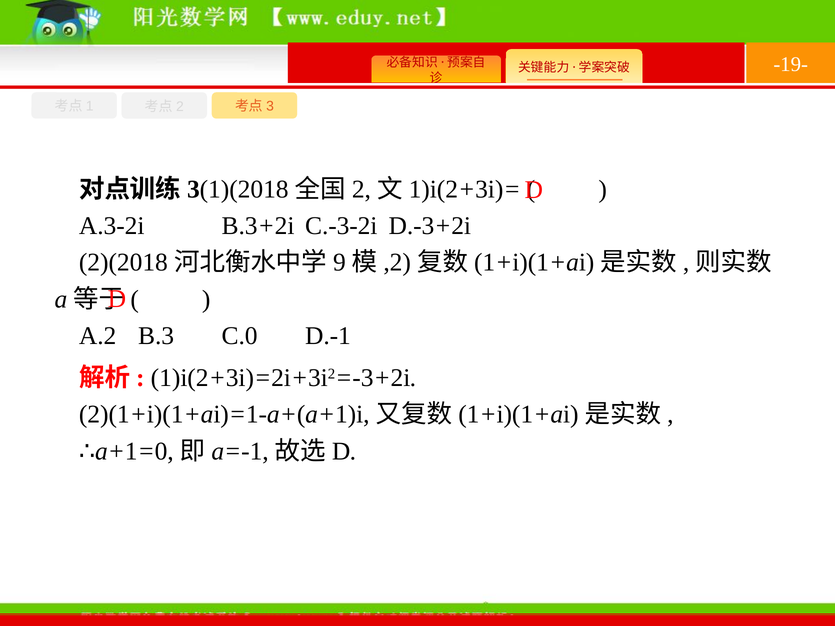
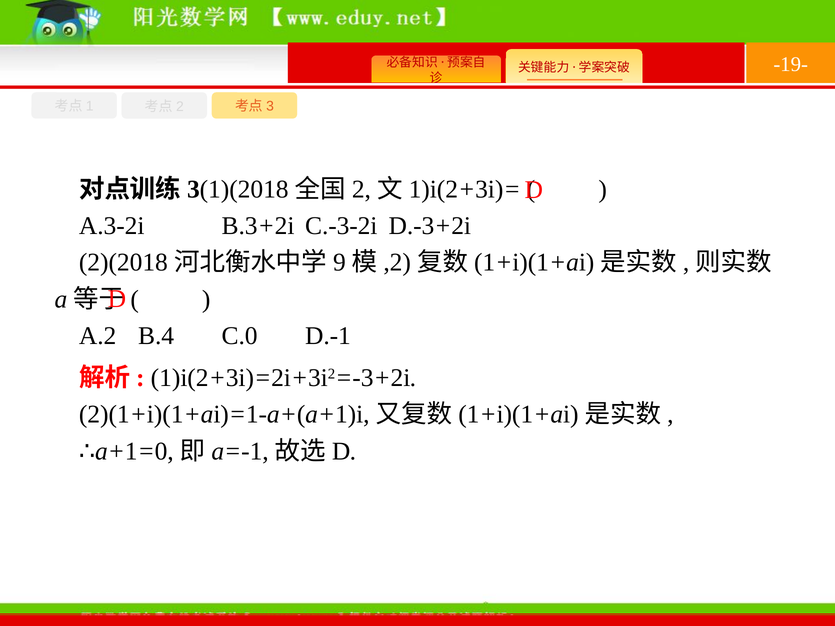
B.3: B.3 -> B.4 (156, 336)
